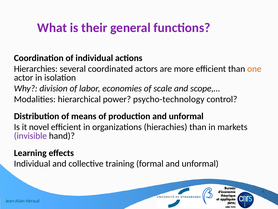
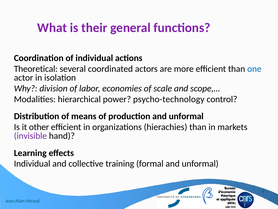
Hierarchies: Hierarchies -> Theoretical (36, 69)
one colour: orange -> blue (254, 69)
novel: novel -> other (39, 127)
